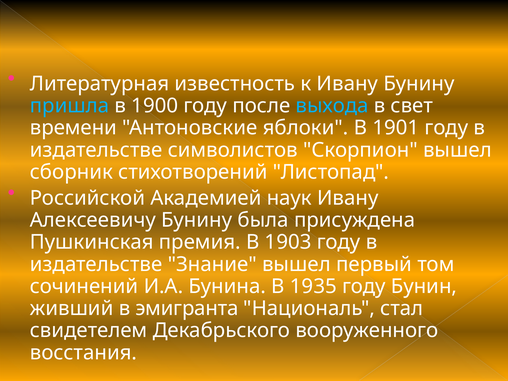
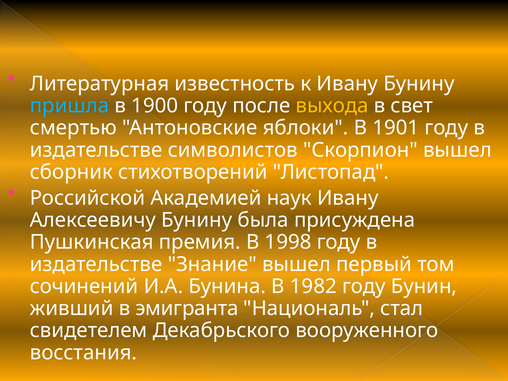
выхода colour: light blue -> yellow (332, 106)
времени: времени -> смертью (73, 128)
1903: 1903 -> 1998 (288, 242)
1935: 1935 -> 1982 (313, 286)
